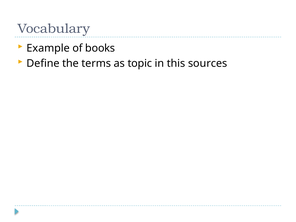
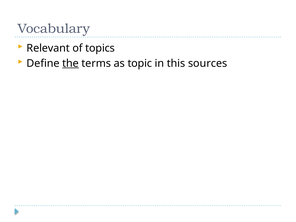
Example: Example -> Relevant (48, 48)
books: books -> topics (100, 48)
the underline: none -> present (70, 63)
